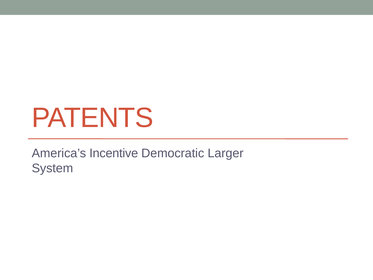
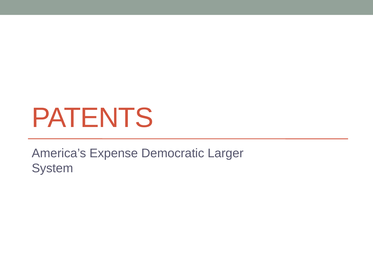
Incentive: Incentive -> Expense (114, 153)
